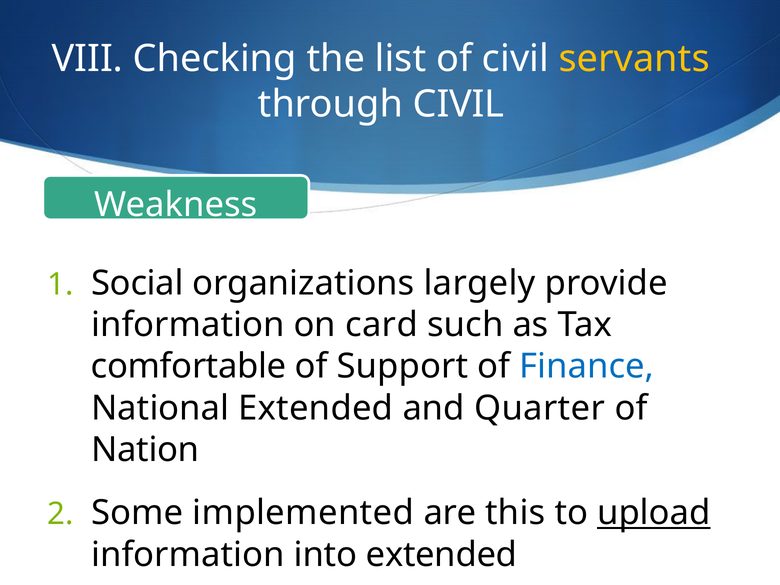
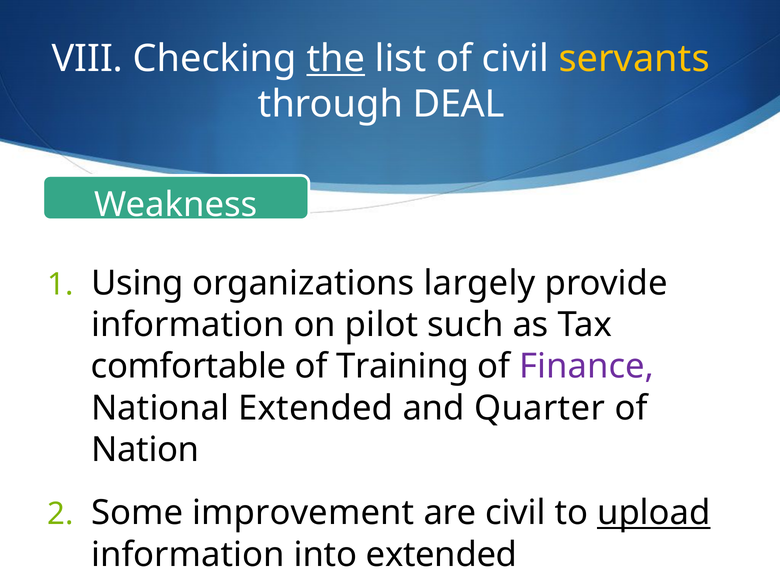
the underline: none -> present (336, 59)
through CIVIL: CIVIL -> DEAL (459, 104)
Social: Social -> Using (137, 283)
card: card -> pilot (382, 325)
Support: Support -> Training (403, 366)
Finance colour: blue -> purple (587, 366)
implemented: implemented -> improvement (303, 513)
are this: this -> civil (515, 513)
